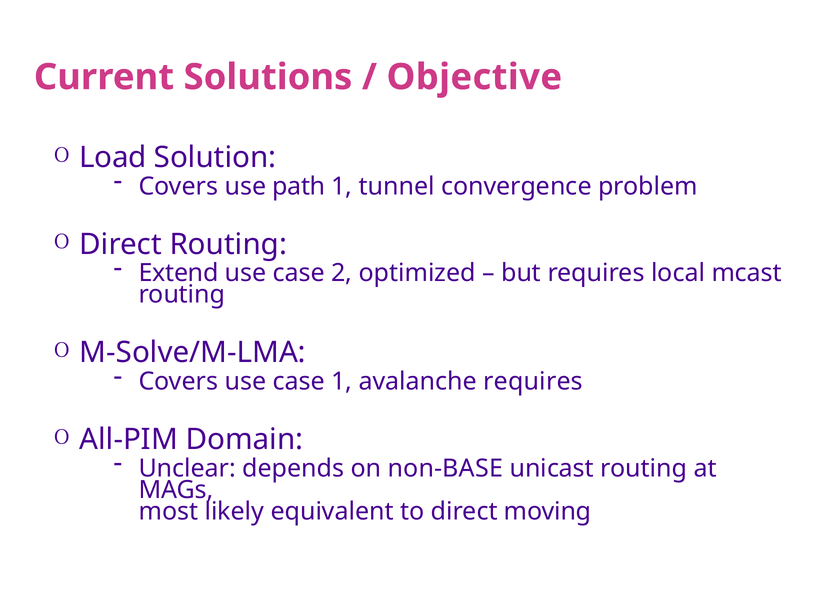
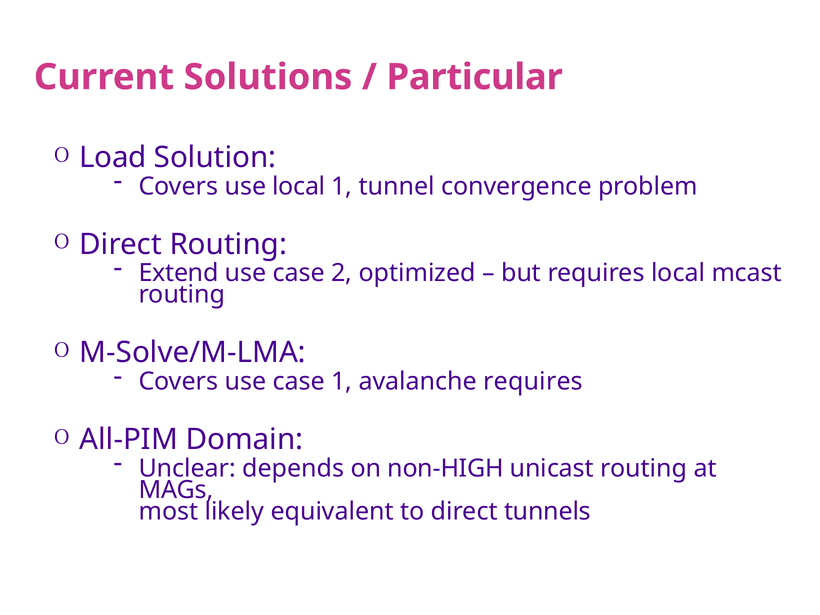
Objective: Objective -> Particular (475, 77)
use path: path -> local (299, 186)
non-BASE: non-BASE -> non-HIGH (445, 468)
moving: moving -> tunnels (548, 511)
